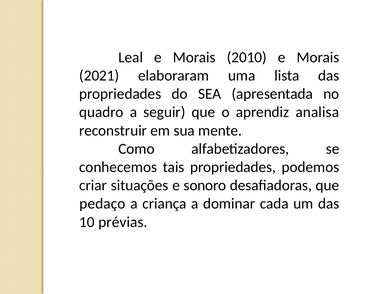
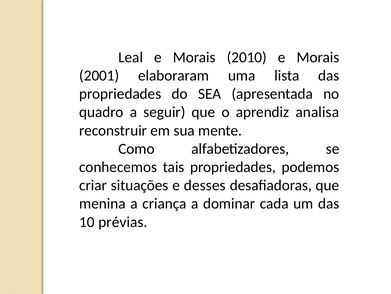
2021: 2021 -> 2001 (99, 75)
sonoro: sonoro -> desses (205, 185)
pedaço: pedaço -> menina (102, 203)
